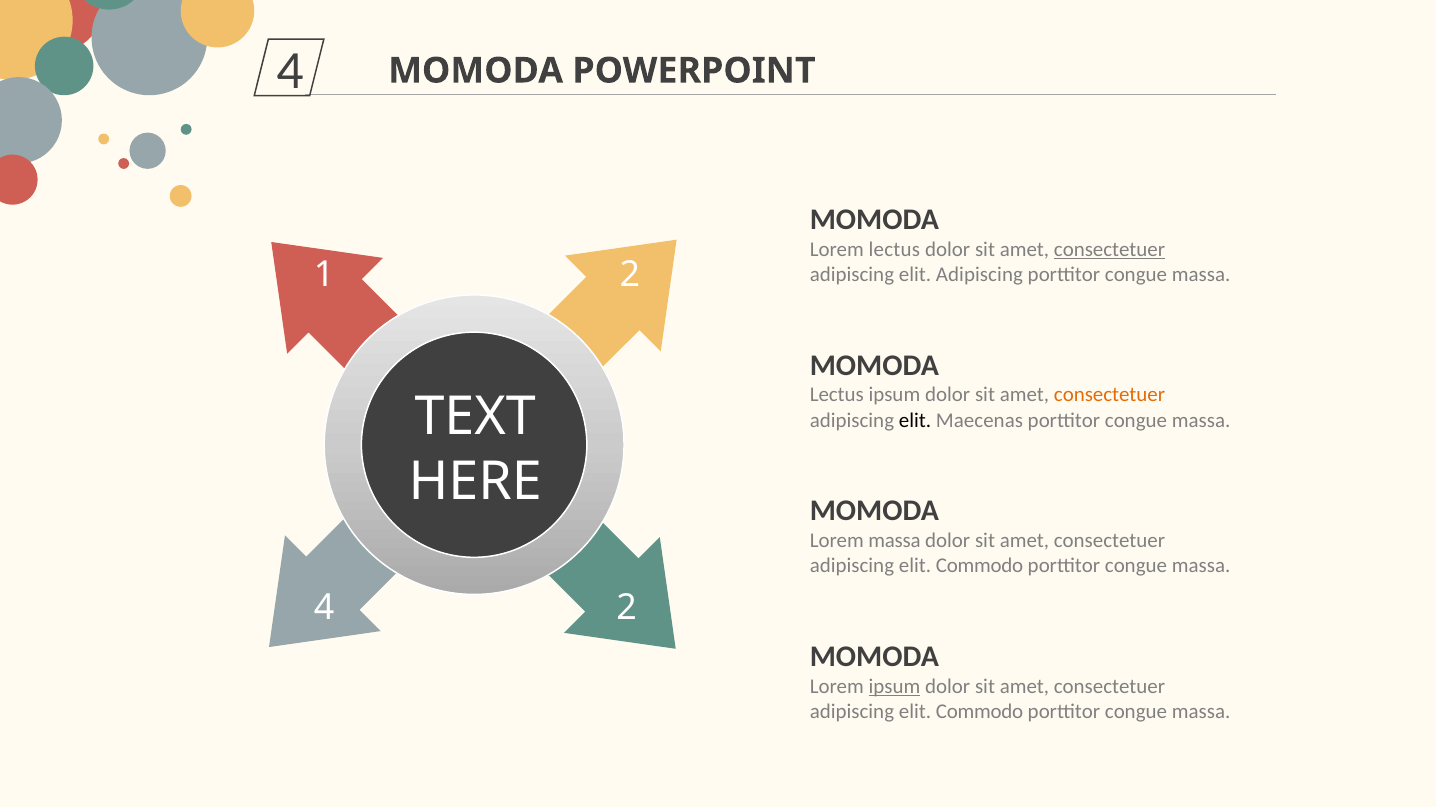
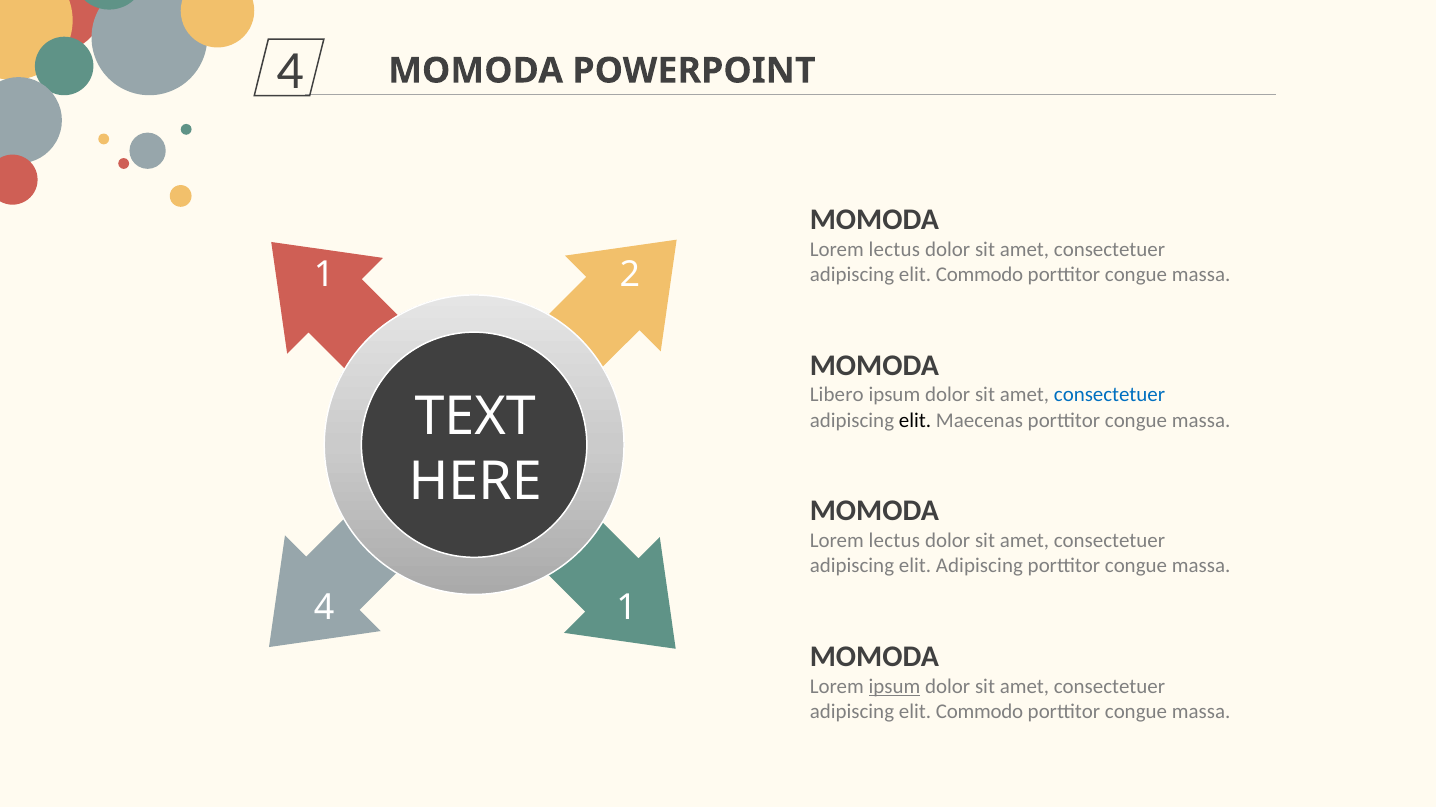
consectetuer underline: present -> none (1110, 250)
Adipiscing: Adipiscing -> Commodo (980, 275)
Lectus: Lectus -> Libero (837, 395)
consectetuer colour: orange -> blue (1110, 395)
massa: massa -> lectus (894, 541)
Commodo: Commodo -> Adipiscing (979, 566)
4 2: 2 -> 1 (627, 608)
